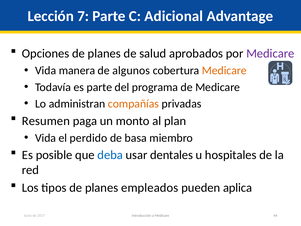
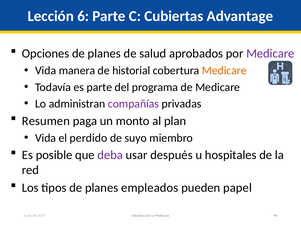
7: 7 -> 6 (83, 16)
Adicional: Adicional -> Cubiertas (174, 16)
algunos: algunos -> historial (131, 70)
compañías colour: orange -> purple (133, 104)
basa: basa -> suyo (136, 138)
deba colour: blue -> purple (110, 155)
dentales: dentales -> después (171, 155)
aplica: aplica -> papel (237, 187)
